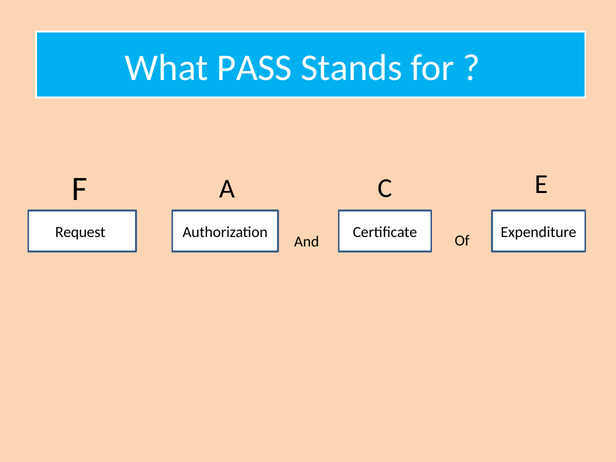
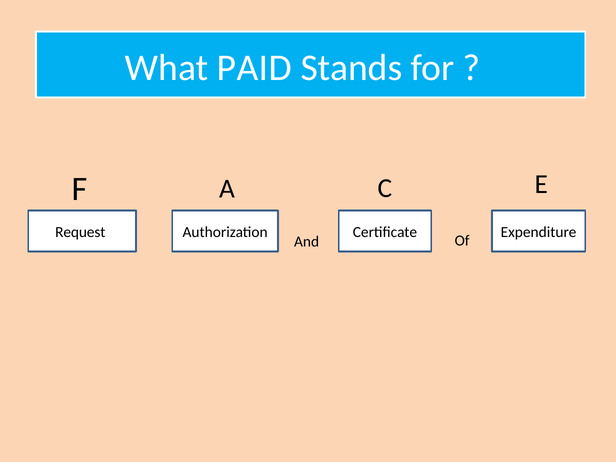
PASS: PASS -> PAID (254, 68)
